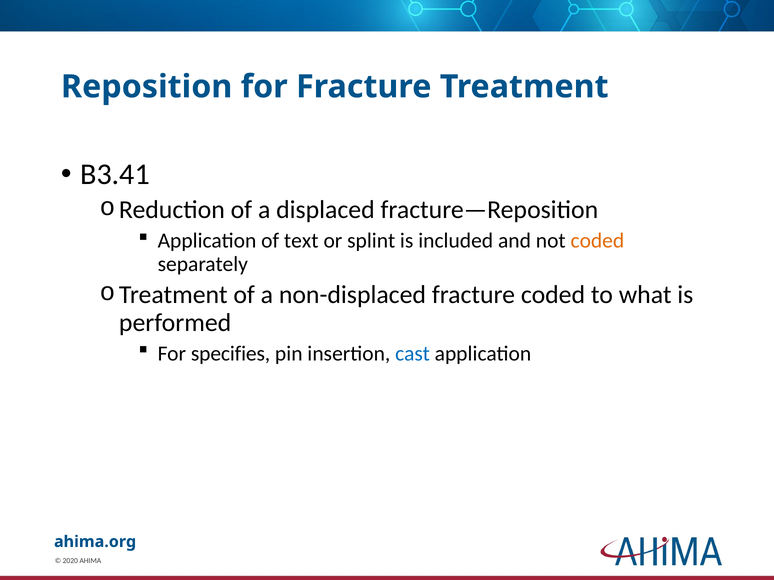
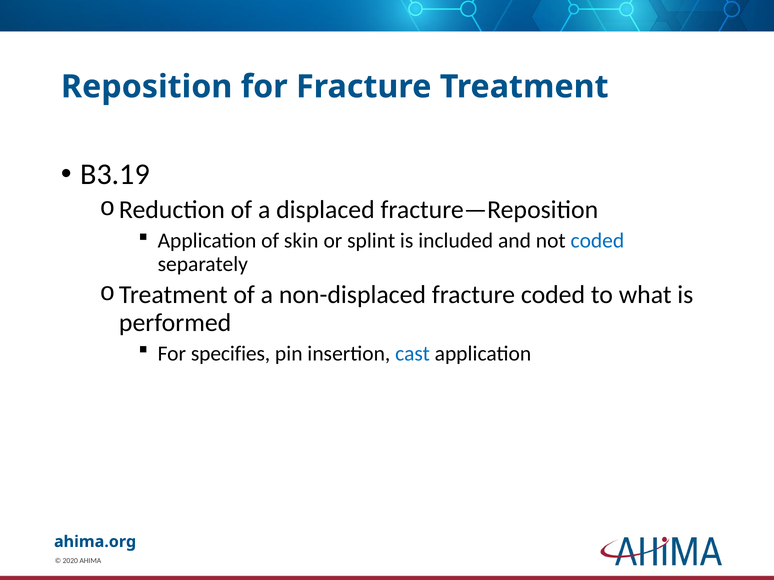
B3.41: B3.41 -> B3.19 (115, 174)
text: text -> skin (301, 241)
coded colour: orange -> blue (597, 241)
